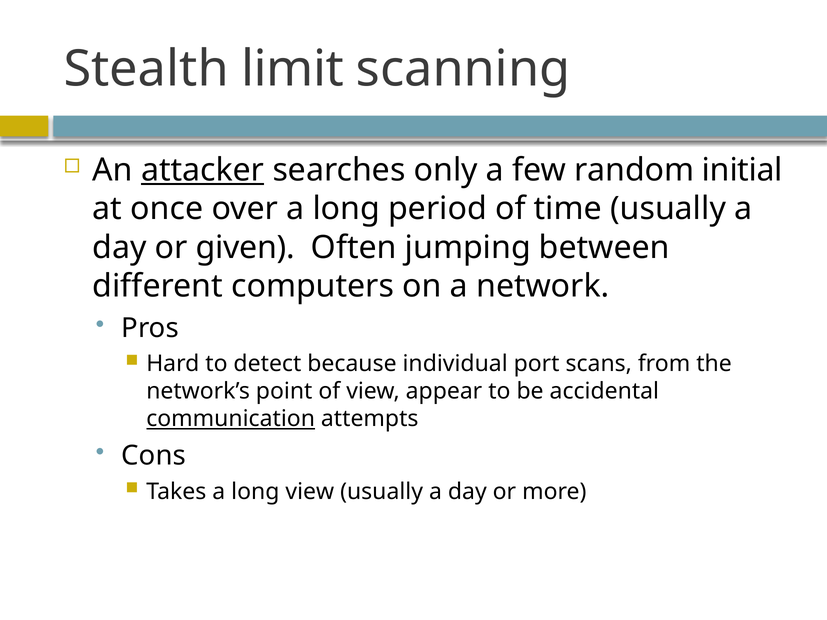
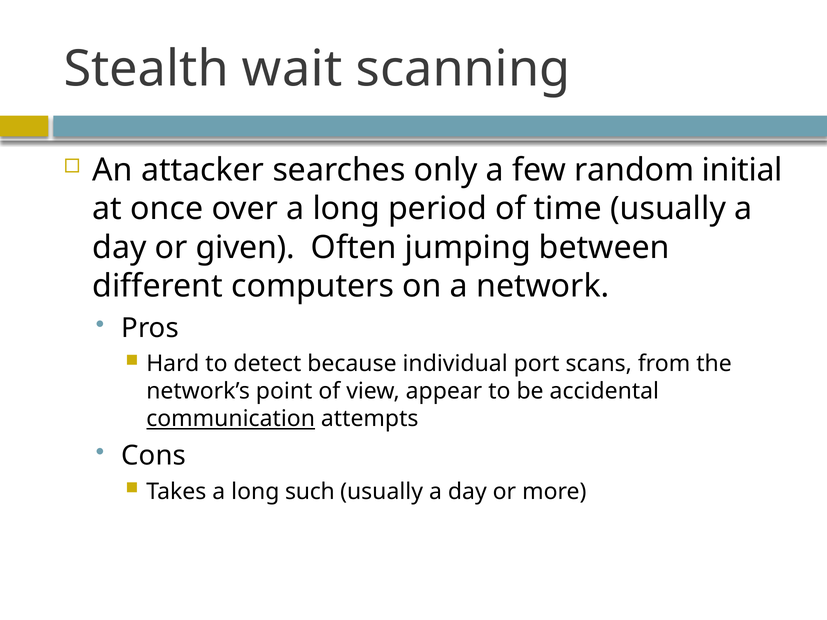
limit: limit -> wait (292, 69)
attacker underline: present -> none (203, 170)
long view: view -> such (310, 492)
